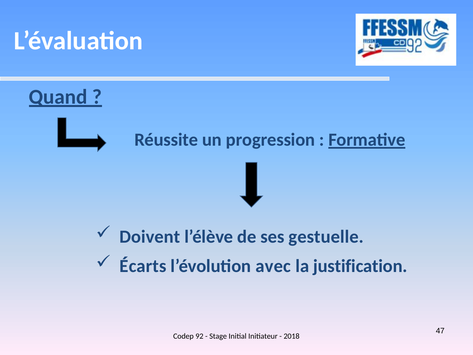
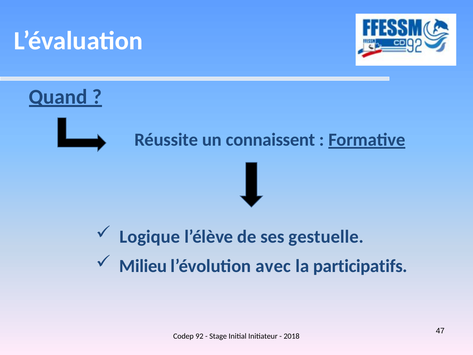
progression: progression -> connaissent (271, 140)
Doivent: Doivent -> Logique (150, 237)
Écarts: Écarts -> Milieu (143, 266)
justification: justification -> participatifs (360, 266)
